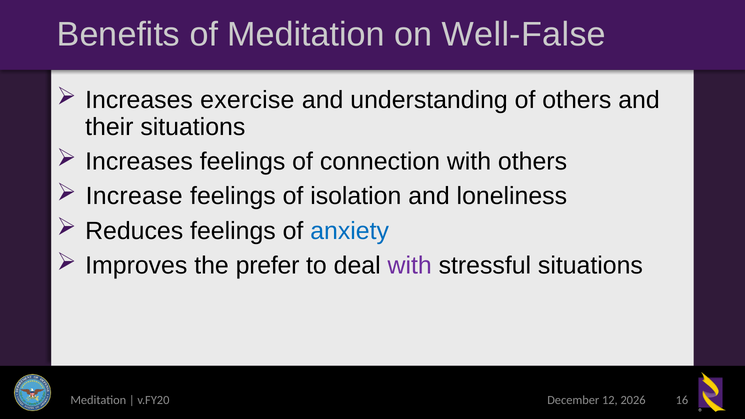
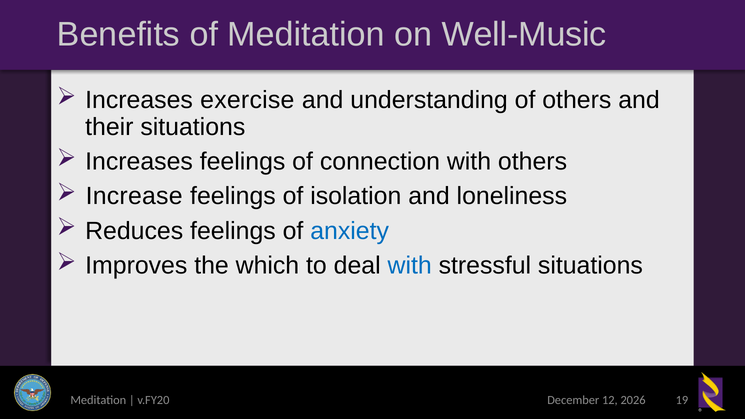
Well-False: Well-False -> Well-Music (524, 34)
prefer: prefer -> which (267, 265)
with colour: purple -> blue (410, 265)
16: 16 -> 19 (682, 400)
